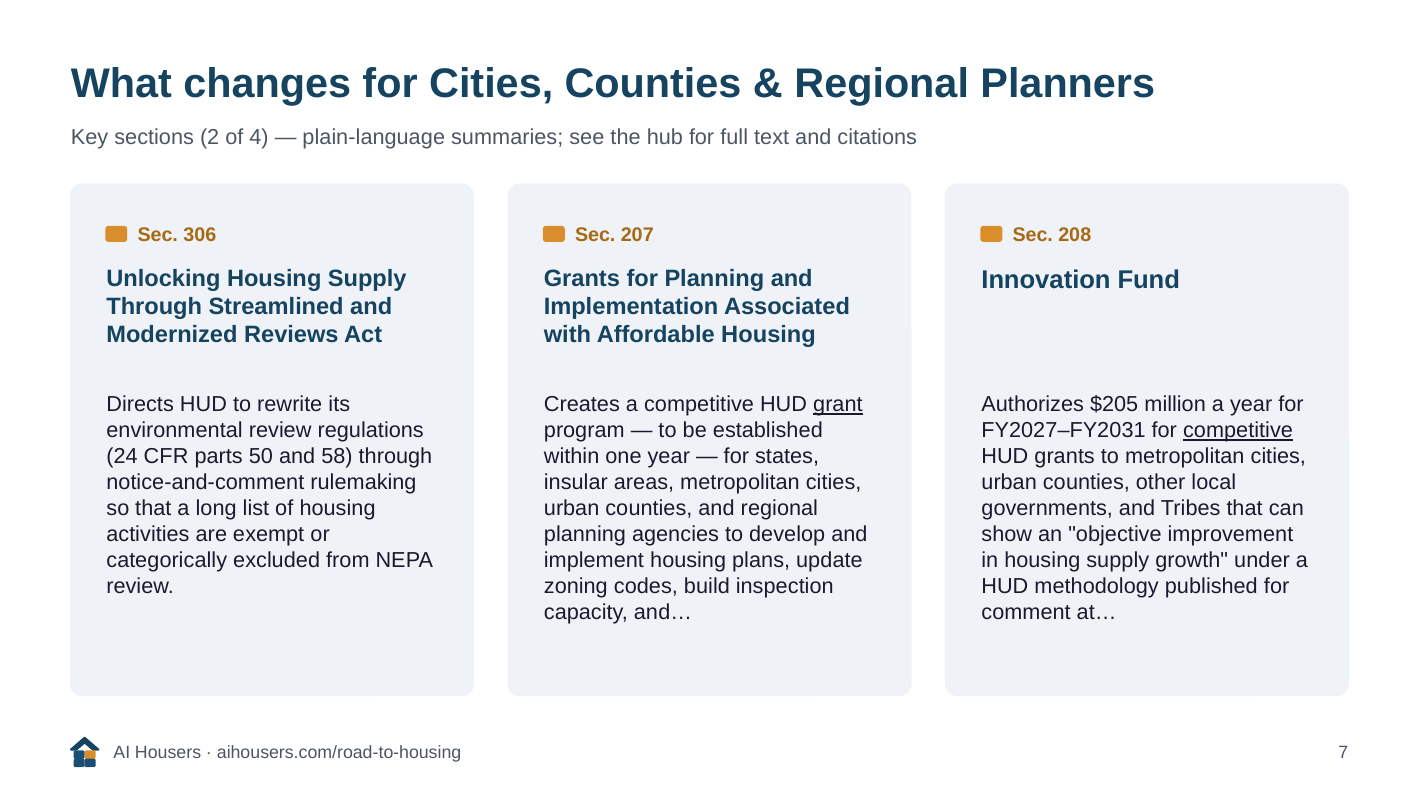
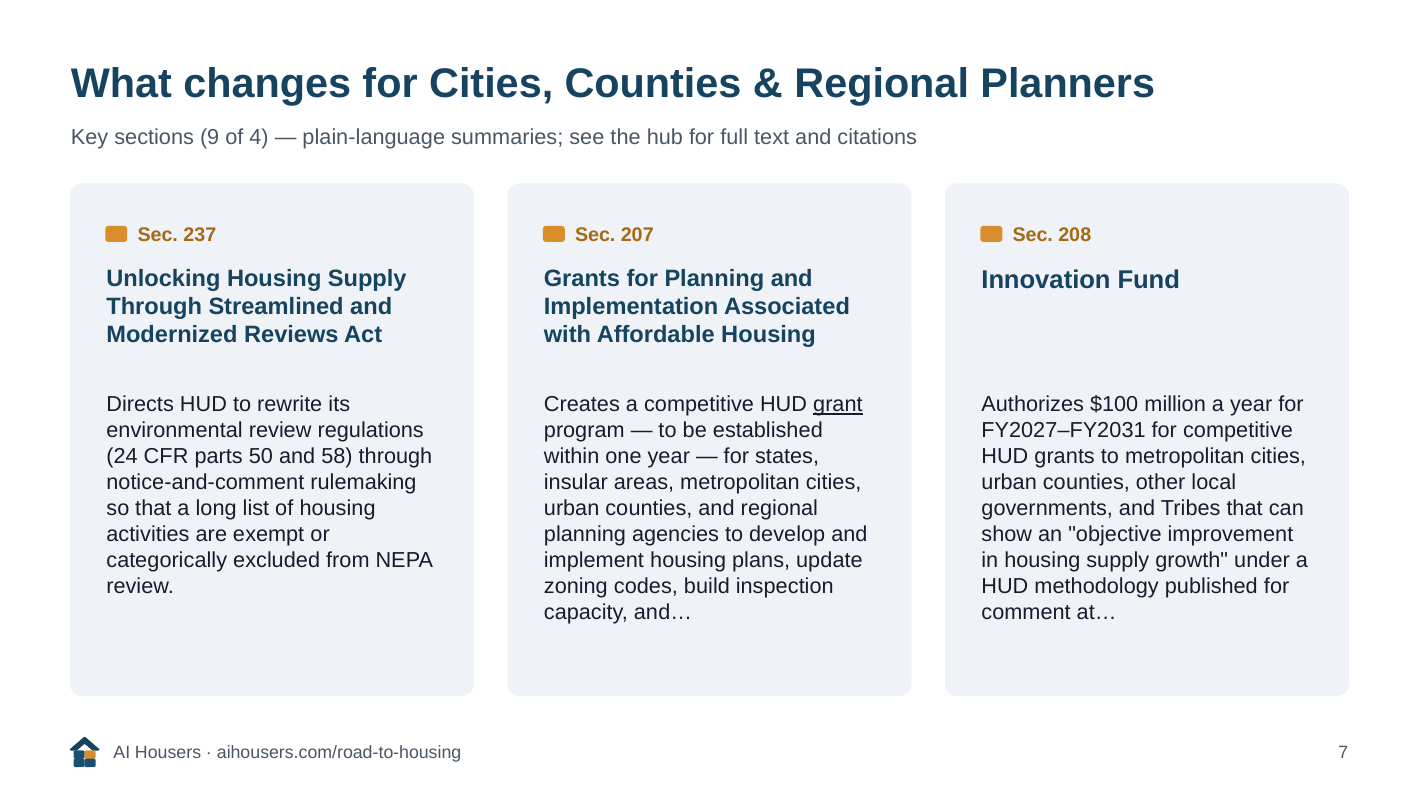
2: 2 -> 9 (210, 138)
306: 306 -> 237 (200, 235)
$205: $205 -> $100 (1114, 405)
competitive underline: present -> none (1238, 431)
